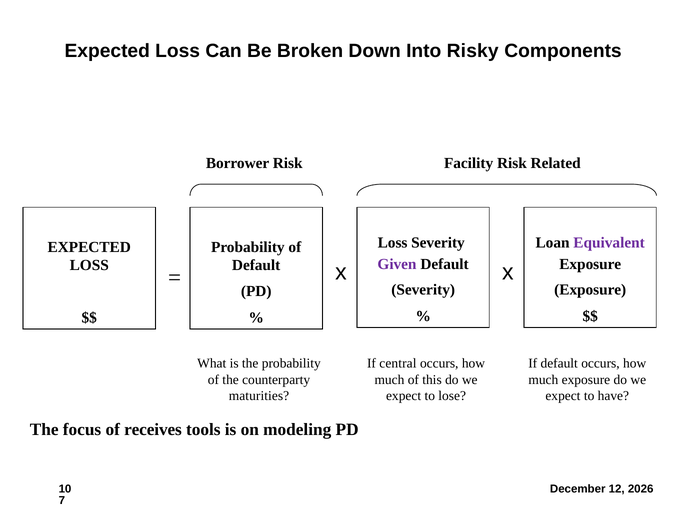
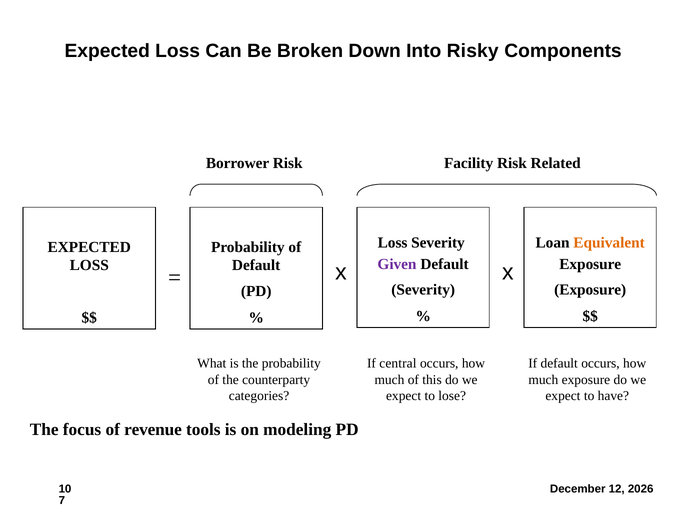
Equivalent colour: purple -> orange (609, 243)
maturities: maturities -> categories (259, 396)
receives: receives -> revenue (153, 430)
